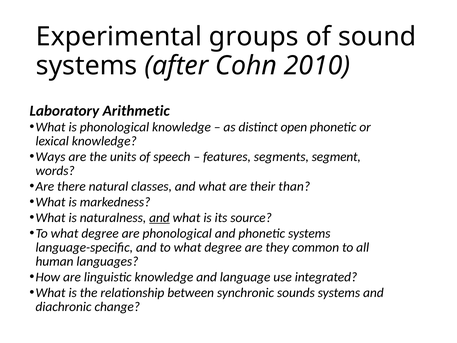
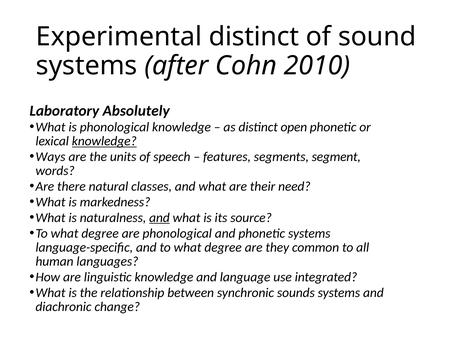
Experimental groups: groups -> distinct (254, 37)
Arithmetic: Arithmetic -> Absolutely (136, 111)
knowledge underline: none -> present (104, 141)
than: than -> need (294, 186)
